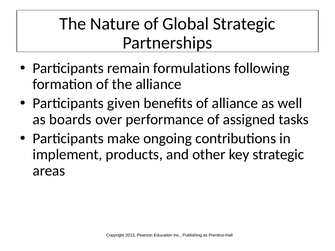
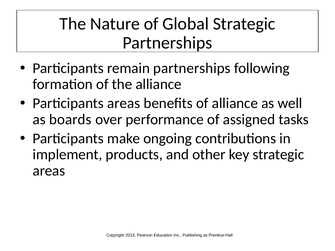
remain formulations: formulations -> partnerships (192, 68)
Participants given: given -> areas (124, 103)
